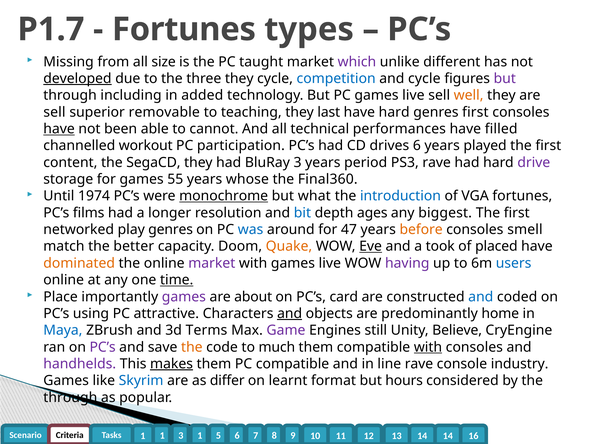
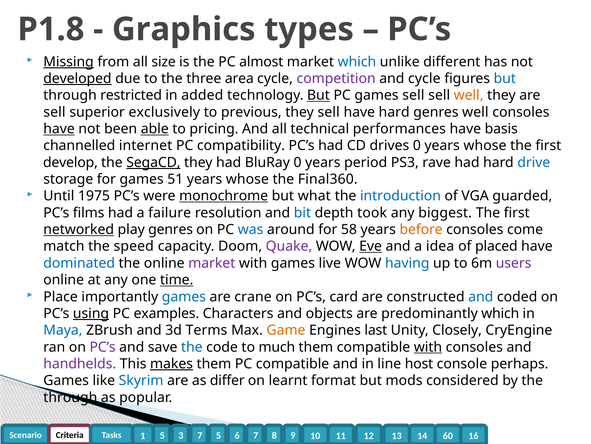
P1.7: P1.7 -> P1.8 (51, 29)
Fortunes: Fortunes -> Graphics (184, 29)
Missing underline: none -> present (69, 62)
taught: taught -> almost (261, 62)
which colour: purple -> blue (357, 62)
three they: they -> area (239, 78)
competition colour: blue -> purple (336, 78)
but colour: purple -> blue (505, 78)
including: including -> restricted (131, 95)
But underline: none -> present (318, 95)
PC games live: live -> sell (413, 95)
removable: removable -> exclusively (164, 112)
teaching: teaching -> previous (251, 112)
they last: last -> sell (329, 112)
genres first: first -> well (475, 112)
able underline: none -> present (155, 129)
cannot: cannot -> pricing (214, 129)
filled: filled -> basis (501, 129)
workout: workout -> internet (146, 145)
participation: participation -> compatibility (241, 145)
drives 6: 6 -> 0 (417, 145)
played: played -> whose (485, 145)
content: content -> develop (70, 162)
SegaCD underline: none -> present (153, 162)
BluRay 3: 3 -> 0 (297, 162)
drive colour: purple -> blue (534, 162)
55: 55 -> 51 (175, 179)
1974: 1974 -> 1975 (94, 196)
VGA fortunes: fortunes -> guarded (522, 196)
longer: longer -> failure (170, 212)
ages: ages -> took (372, 212)
networked underline: none -> present (79, 229)
47: 47 -> 58 (349, 229)
smell: smell -> come (525, 229)
better: better -> speed (134, 246)
Quake colour: orange -> purple (289, 246)
took: took -> idea (440, 246)
dominated colour: orange -> blue (79, 263)
having colour: purple -> blue (407, 263)
users colour: blue -> purple (514, 263)
games colour: purple -> blue (184, 296)
about: about -> crane (253, 296)
using underline: none -> present (91, 313)
attractive: attractive -> examples (166, 313)
and underline: present -> none (290, 313)
predominantly home: home -> which (500, 313)
Game colour: purple -> orange (286, 330)
still: still -> last (376, 330)
Believe: Believe -> Closely (457, 330)
the colour: orange -> blue (192, 346)
line rave: rave -> host (419, 363)
industry: industry -> perhaps (520, 363)
hours: hours -> mods (404, 380)
1: 1 -> 5 (162, 435)
1: 1 -> 7 (200, 435)
14: 14 -> 60 (448, 435)
